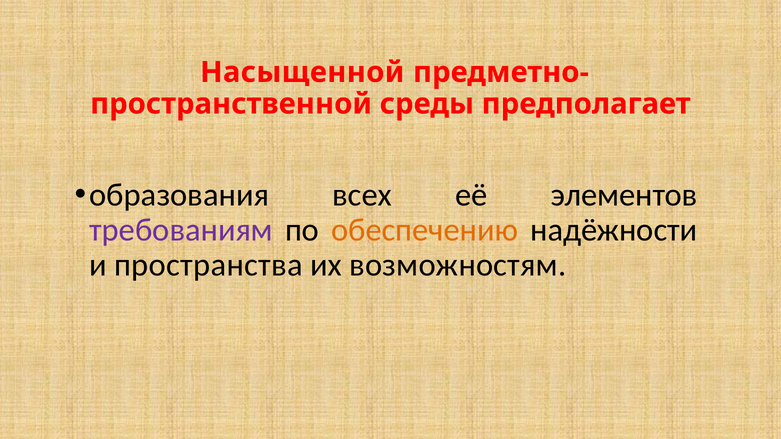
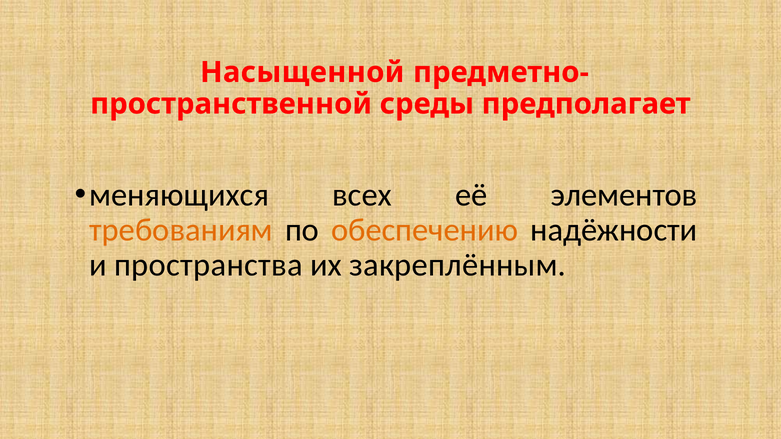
образования: образования -> меняющихся (179, 195)
требованиям colour: purple -> orange (181, 230)
возможностям: возможностям -> закреплённым (458, 265)
